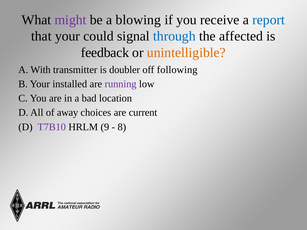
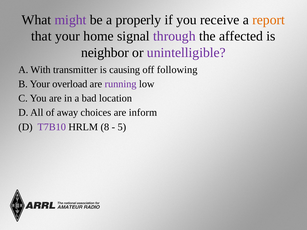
blowing: blowing -> properly (138, 20)
report colour: blue -> orange (269, 20)
could: could -> home (99, 36)
through colour: blue -> purple (174, 36)
feedback: feedback -> neighbor (105, 53)
unintelligible colour: orange -> purple (186, 53)
doubler: doubler -> causing (125, 70)
installed: installed -> overload (70, 84)
current: current -> inform (143, 113)
9: 9 -> 8 (105, 127)
8: 8 -> 5 (122, 127)
